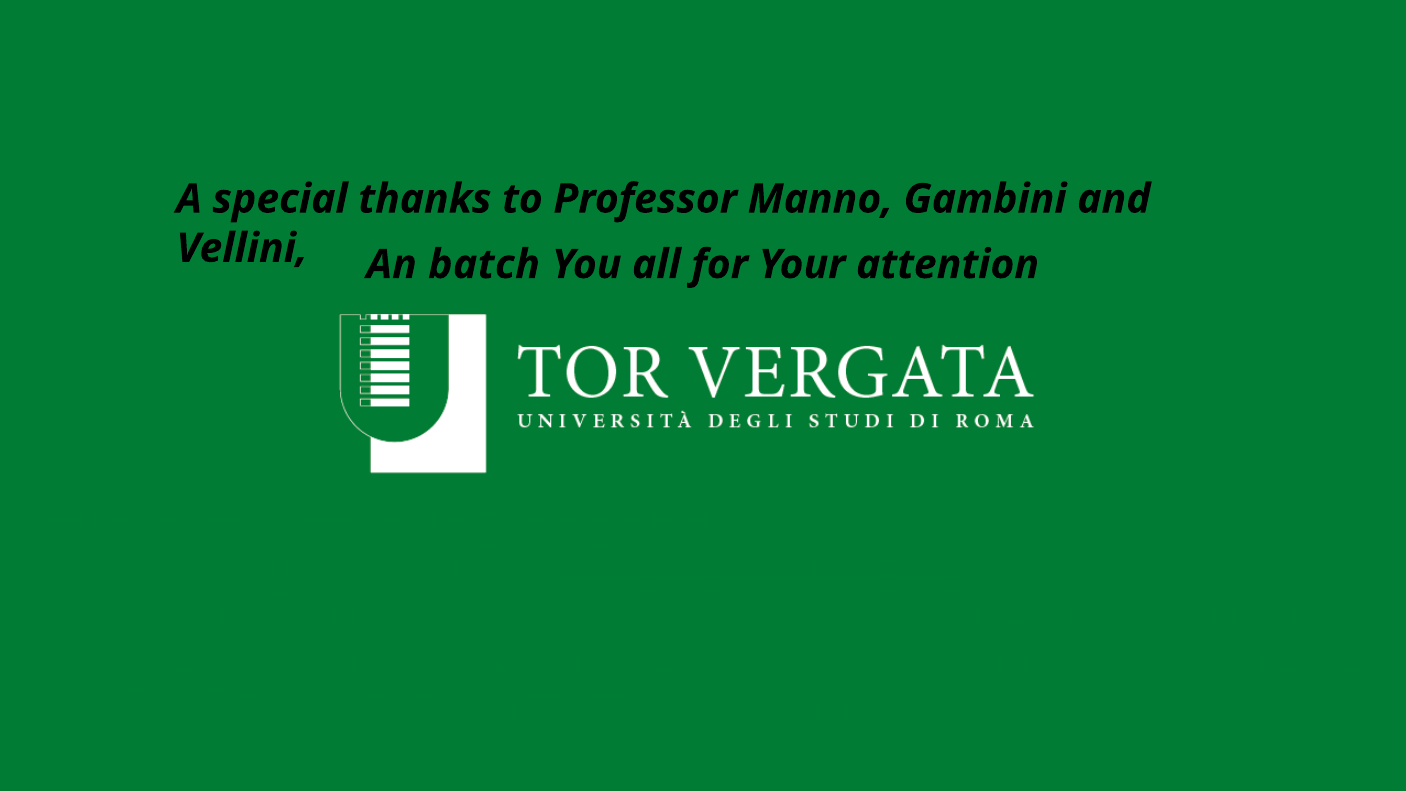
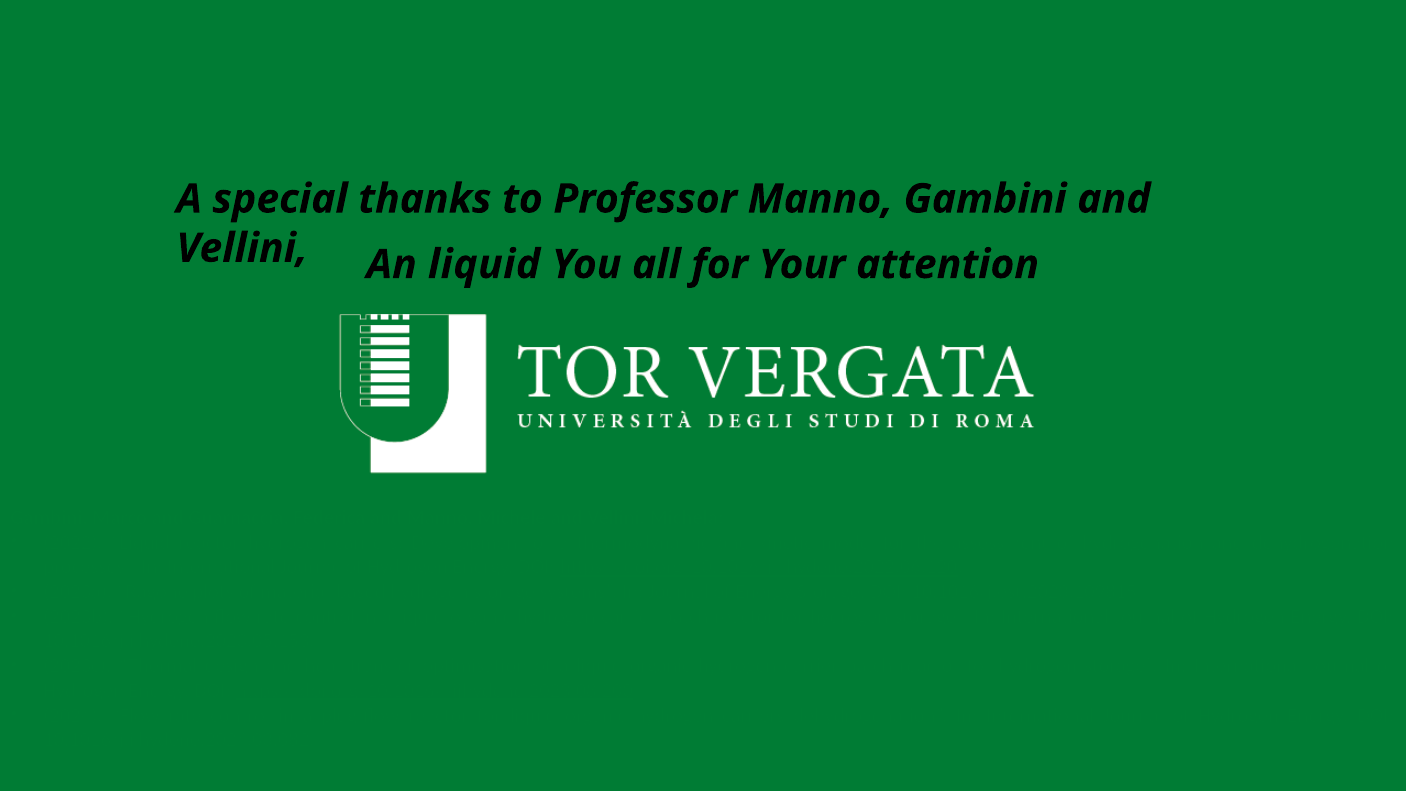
An batch: batch -> liquid (484, 265)
